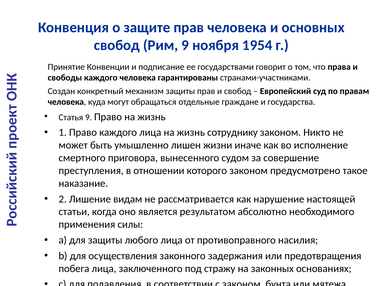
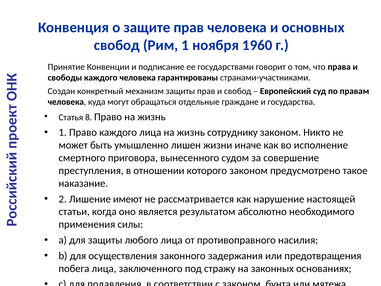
Рим 9: 9 -> 1 (185, 45)
1954: 1954 -> 1960 (257, 45)
Статья 9: 9 -> 8 (89, 117)
видам: видам -> имеют (128, 199)
